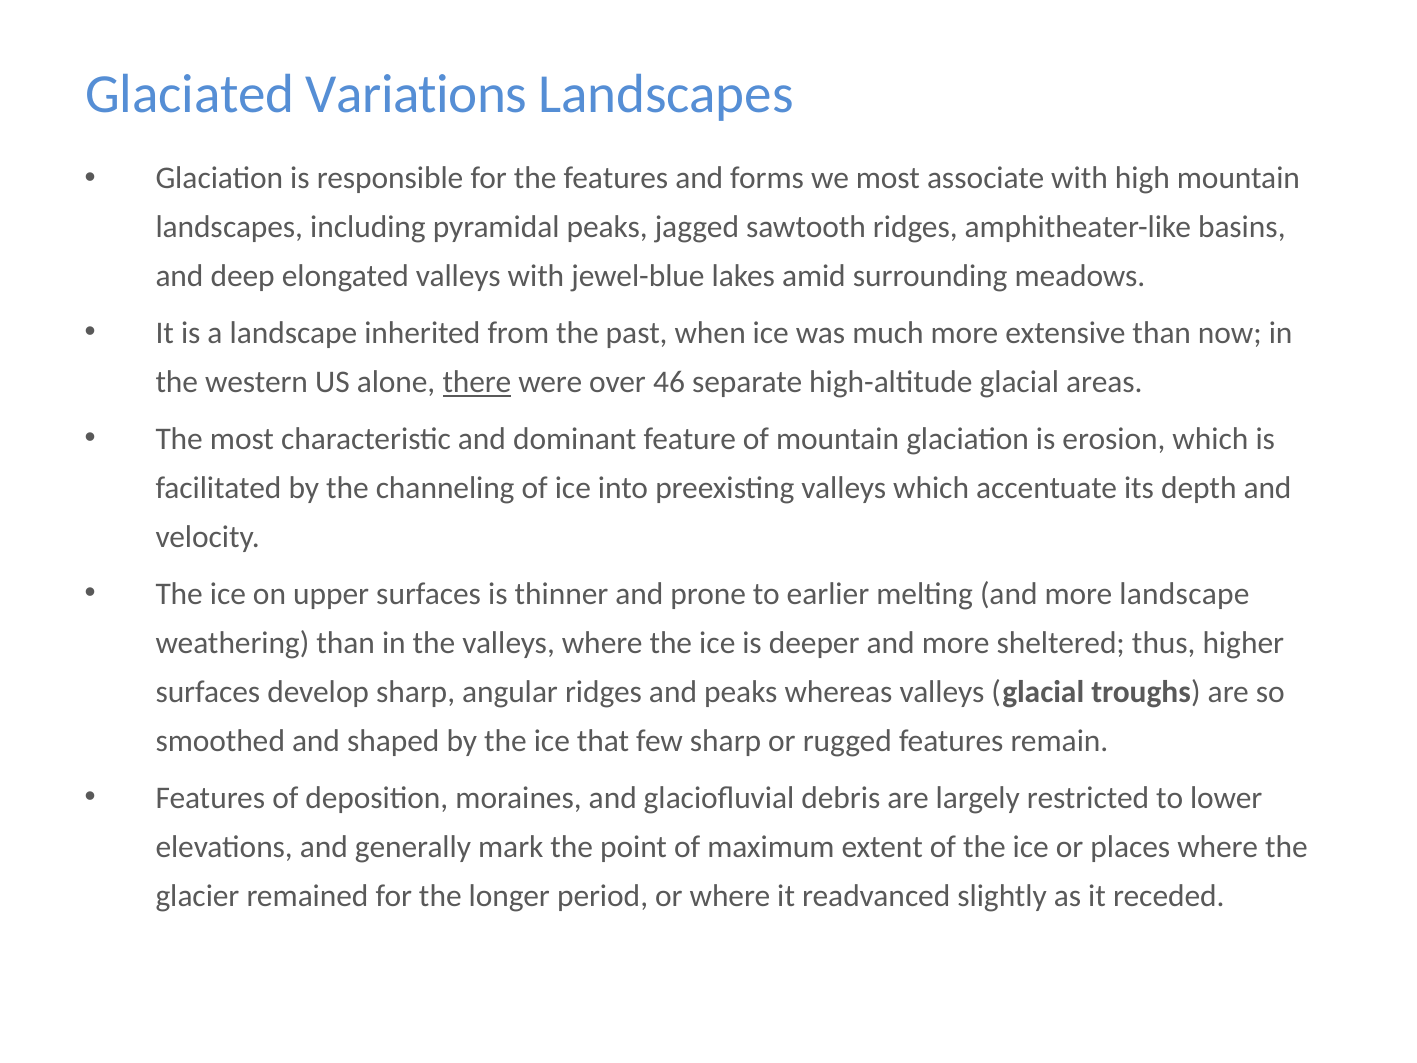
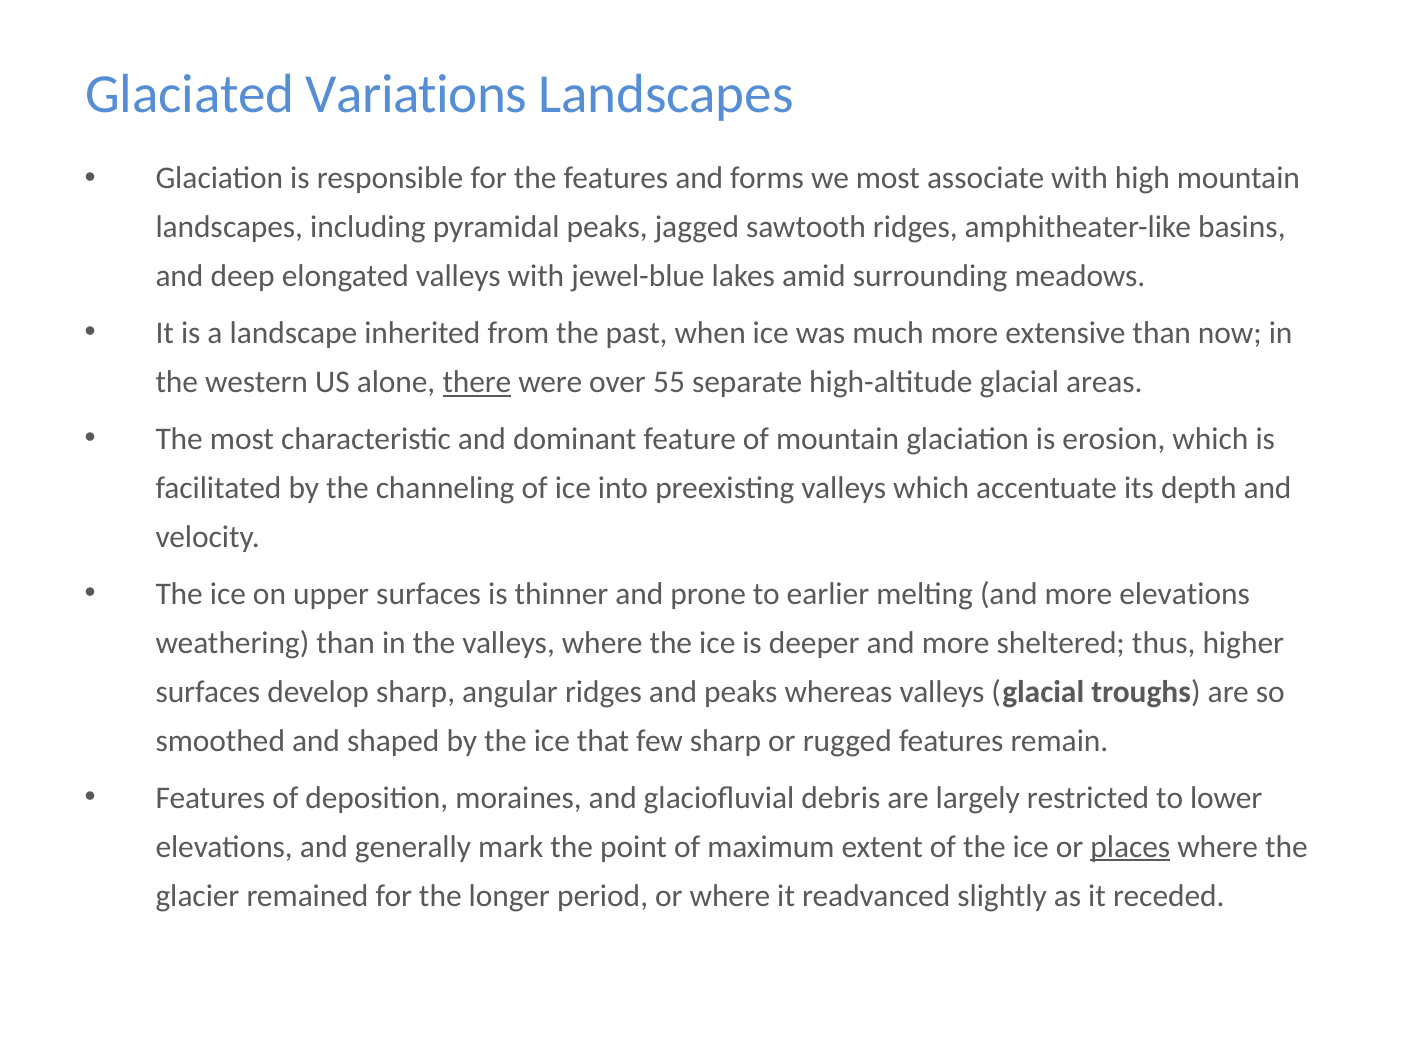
46: 46 -> 55 (669, 382)
more landscape: landscape -> elevations (1185, 594)
places underline: none -> present (1130, 847)
